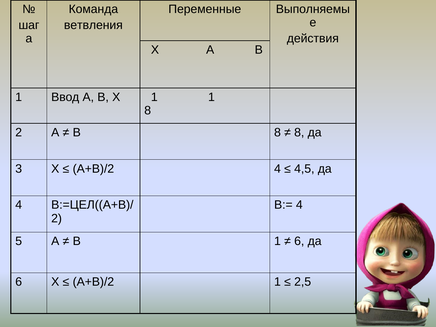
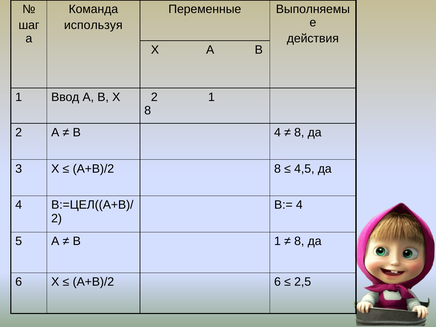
ветвления: ветвления -> используя (93, 25)
Х 1: 1 -> 2 (154, 97)
В 8: 8 -> 4 (277, 132)
А+В)/2 4: 4 -> 8 (277, 169)
6: 6 -> 8 (299, 241)
А+В)/2 1: 1 -> 6 (277, 282)
